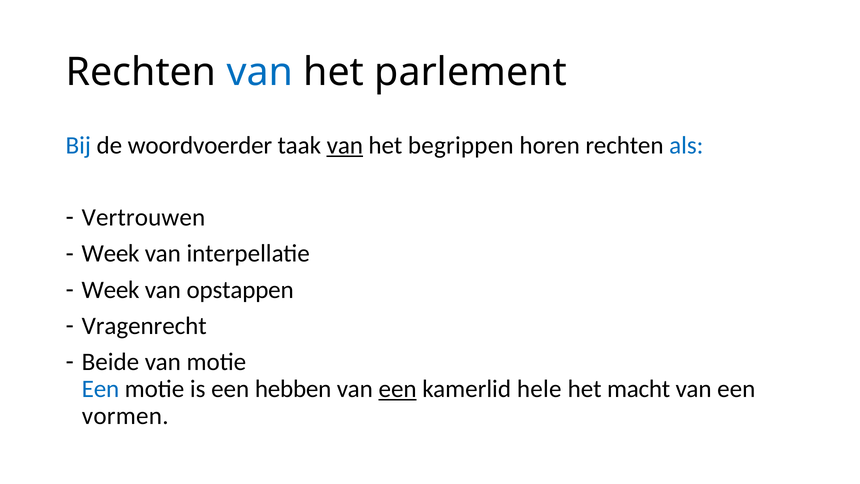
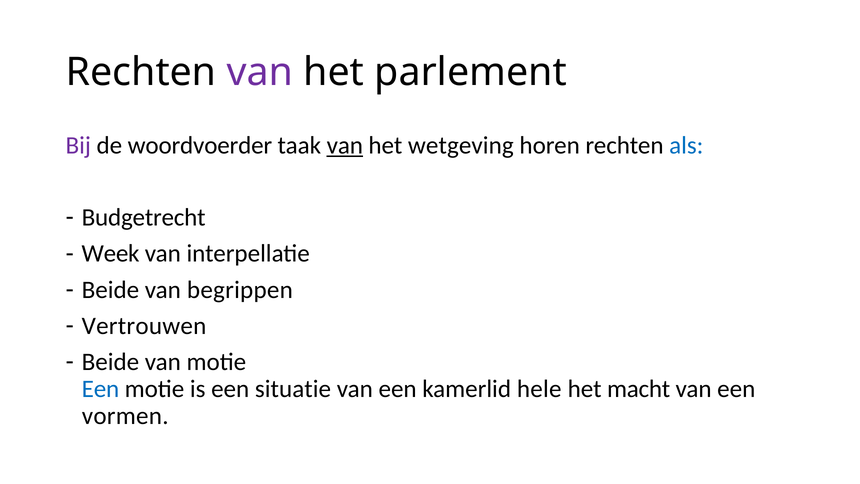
van colour: blue -> purple (260, 72)
Bij colour: blue -> purple (78, 145)
begrippen: begrippen -> wetgeving (461, 145)
Vertrouwen: Vertrouwen -> Budgetrecht (144, 218)
Week: Week -> Beide (110, 290)
opstappen: opstappen -> begrippen (240, 290)
Vragenrecht: Vragenrecht -> Vertrouwen (144, 326)
hebben: hebben -> situatie (293, 389)
een underline: present -> none (398, 389)
